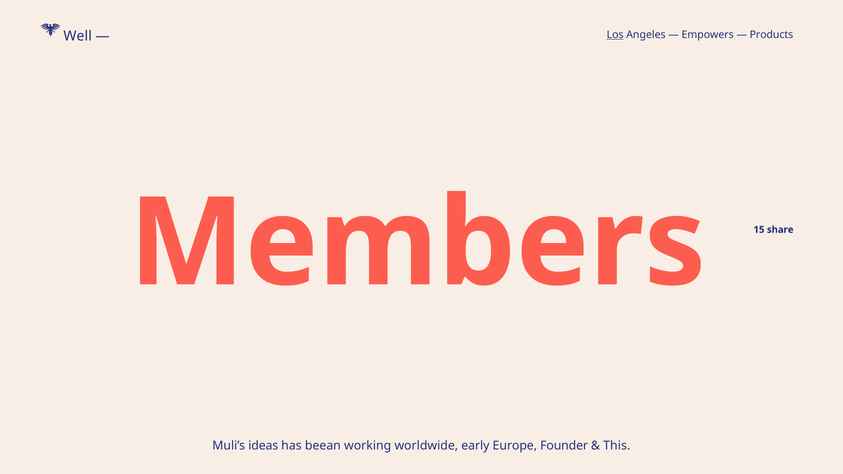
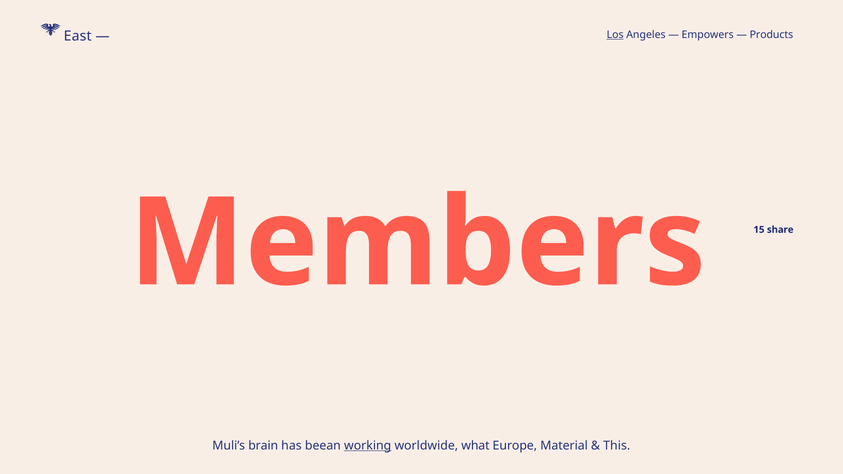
Well: Well -> East (78, 36)
ideas: ideas -> brain (263, 446)
working underline: none -> present (368, 446)
early: early -> what (475, 446)
Founder: Founder -> Material (564, 446)
